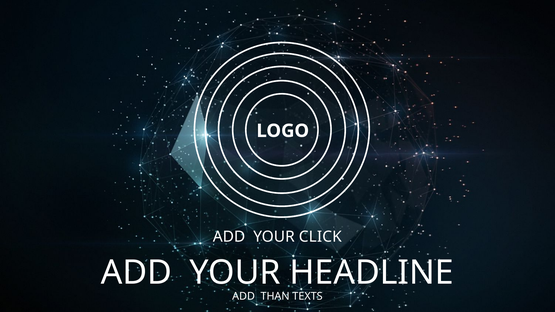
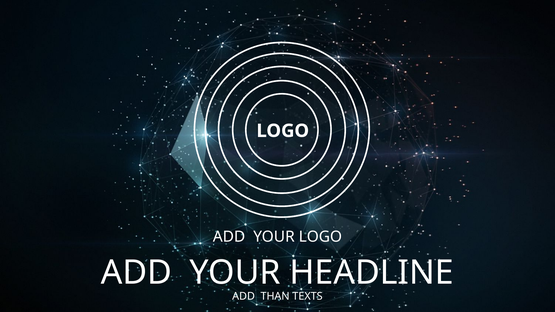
YOUR CLICK: CLICK -> LOGO (320, 237)
